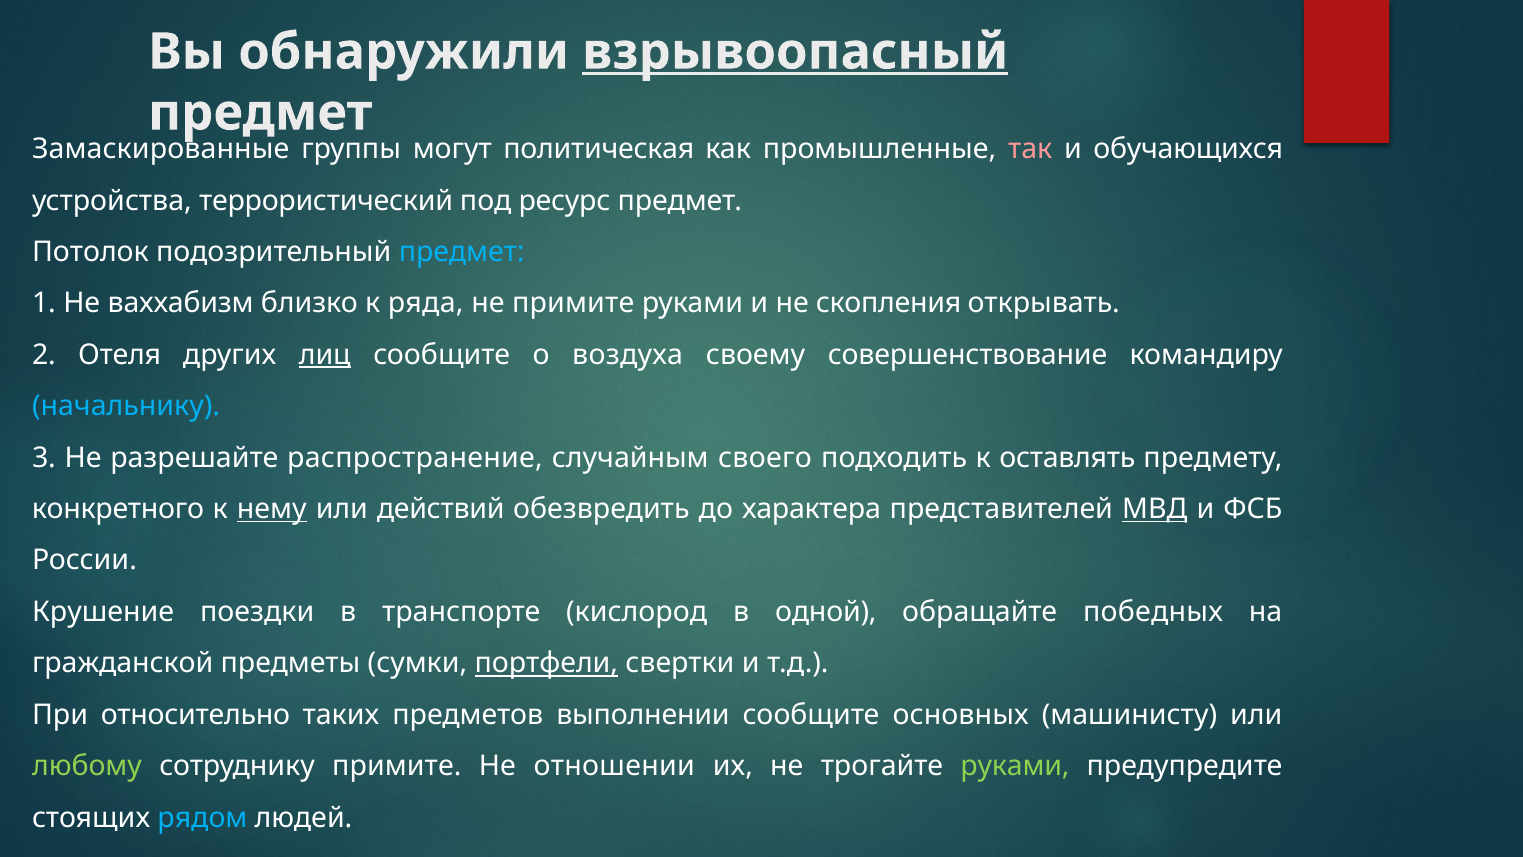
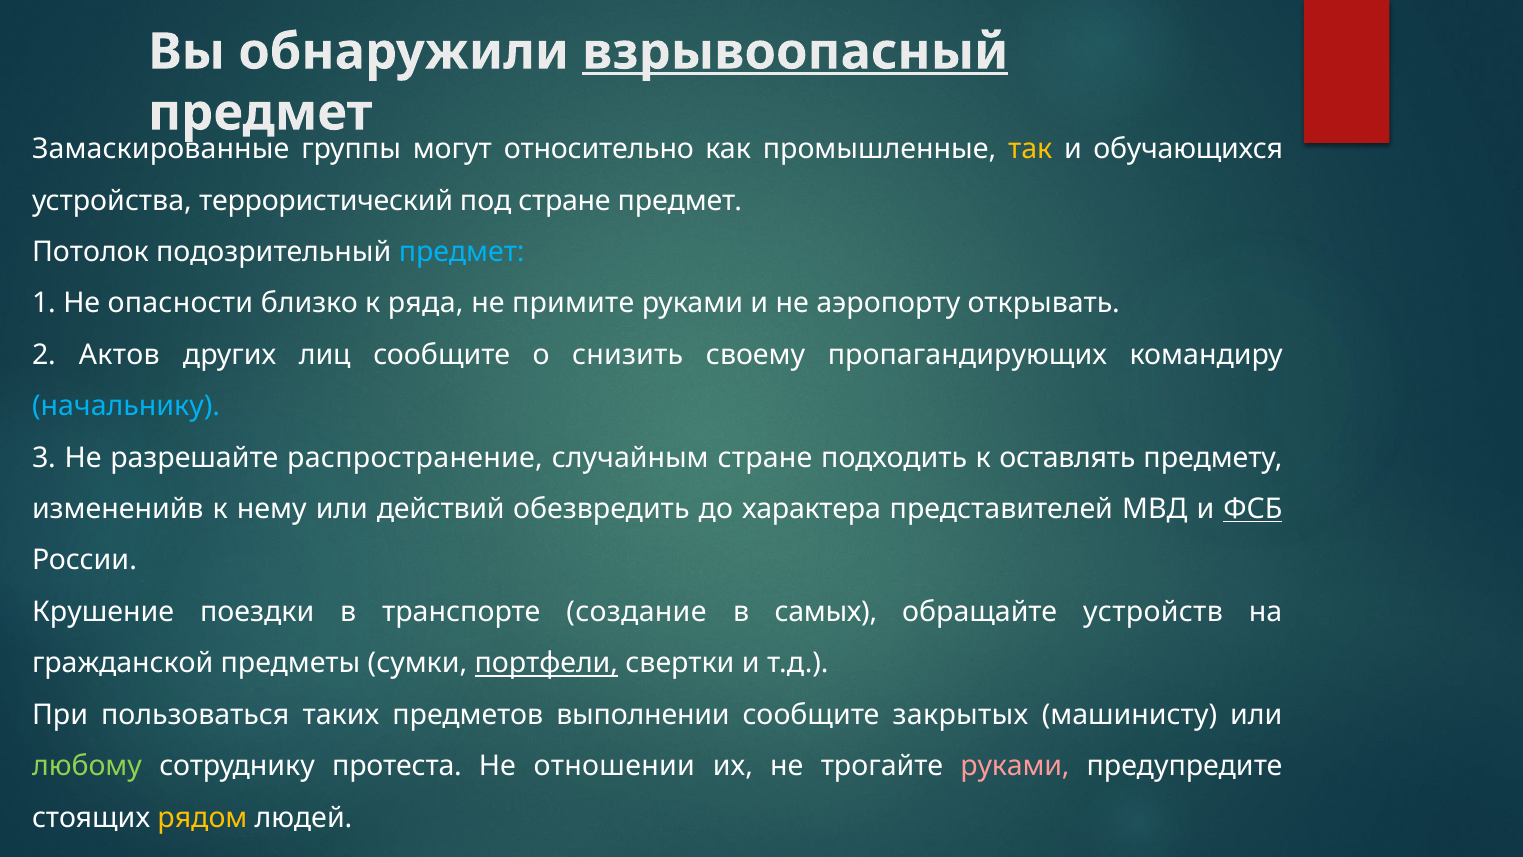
политическая: политическая -> относительно (599, 149)
так colour: pink -> yellow (1030, 149)
под ресурс: ресурс -> стране (565, 201)
ваххабизм: ваххабизм -> опасности (180, 303)
скопления: скопления -> аэропорту (888, 303)
Отеля: Отеля -> Актов (119, 355)
лиц underline: present -> none (325, 355)
воздуха: воздуха -> снизить (628, 355)
совершенствование: совершенствование -> пропагандирующих (967, 355)
случайным своего: своего -> стране (765, 458)
конкретного: конкретного -> измененийв (118, 509)
нему underline: present -> none (272, 509)
МВД underline: present -> none (1155, 509)
ФСБ underline: none -> present (1253, 509)
кислород: кислород -> создание (636, 612)
одной: одной -> самых (826, 612)
победных: победных -> устройств (1153, 612)
относительно: относительно -> пользоваться (195, 715)
основных: основных -> закрытых (961, 715)
сотруднику примите: примите -> протеста (397, 766)
руками colour: light green -> pink (1015, 766)
рядом colour: light blue -> yellow (202, 817)
